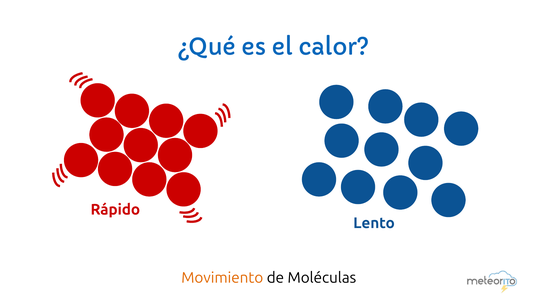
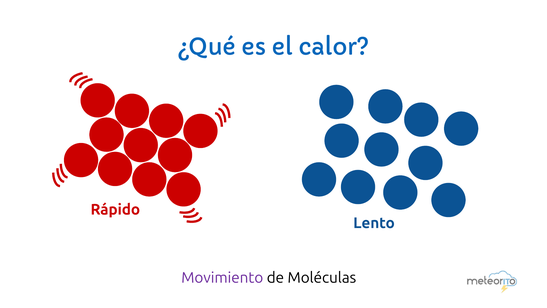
Movimiento colour: orange -> purple (222, 277)
